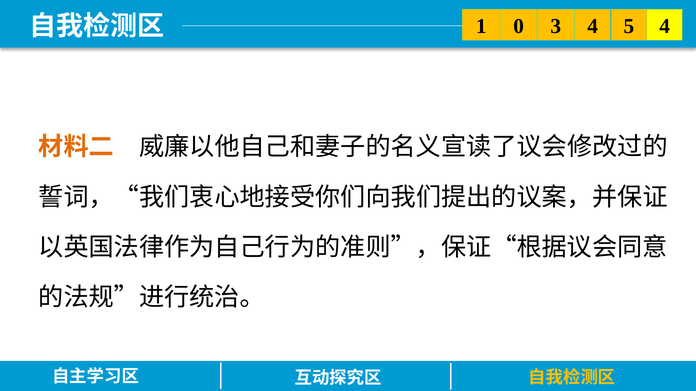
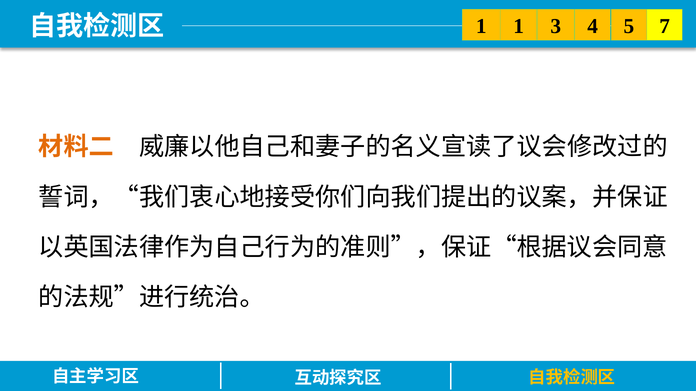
1 0: 0 -> 1 (519, 26)
5 4: 4 -> 7 (665, 26)
